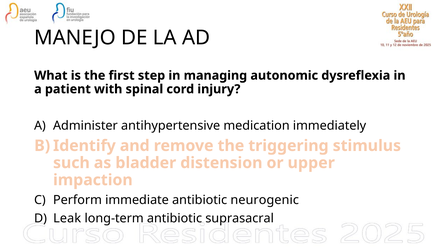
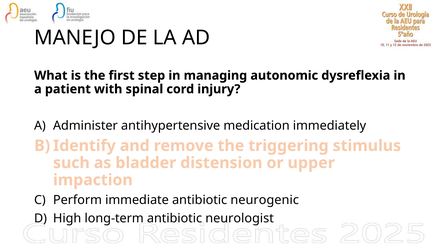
Leak: Leak -> High (67, 218)
suprasacral: suprasacral -> neurologist (240, 218)
